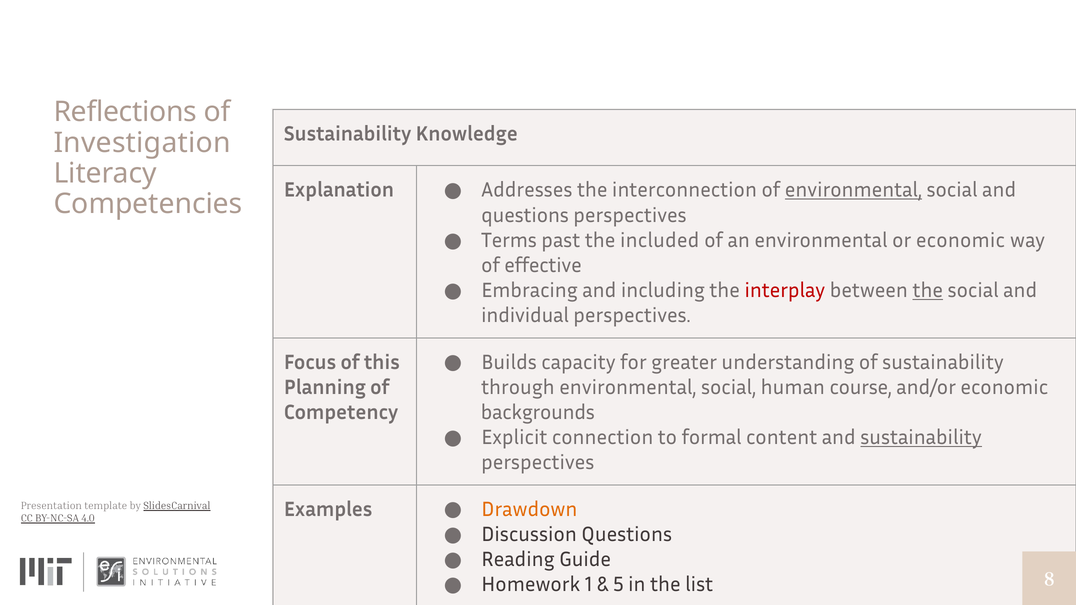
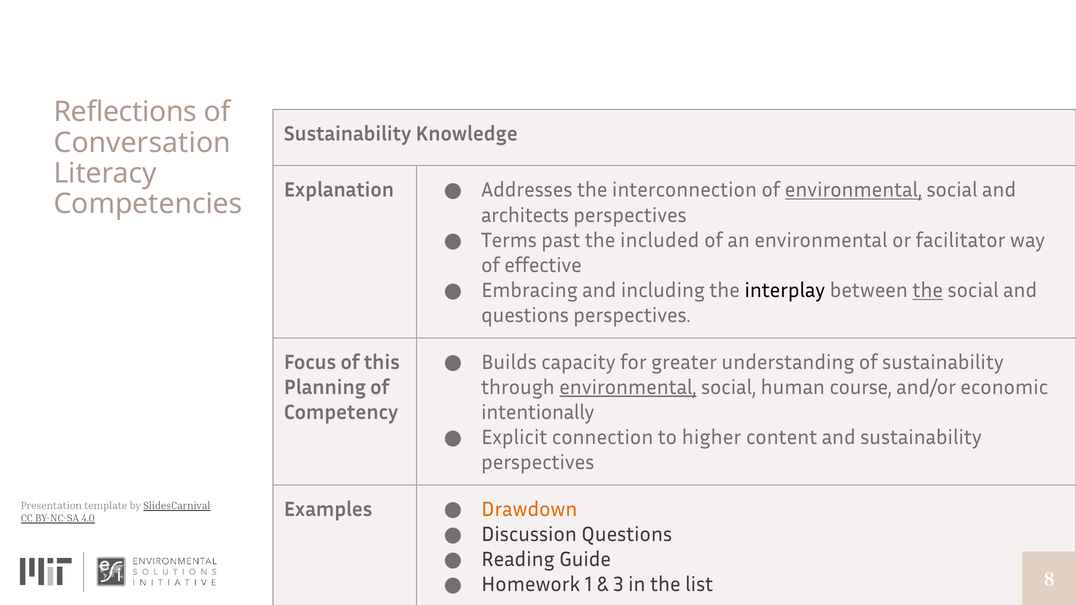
Investigation: Investigation -> Conversation (142, 143)
questions: questions -> architects (525, 215)
or economic: economic -> facilitator (961, 240)
interplay colour: red -> black (785, 291)
individual: individual -> questions (525, 316)
environmental underline: none -> present (628, 387)
backgrounds: backgrounds -> intentionally (538, 413)
formal: formal -> higher (712, 438)
sustainability underline: present -> none (921, 438)
5: 5 -> 3 (618, 585)
